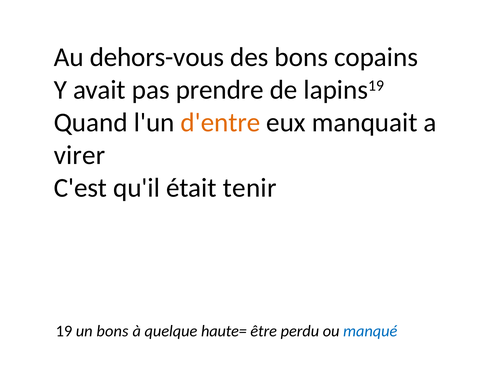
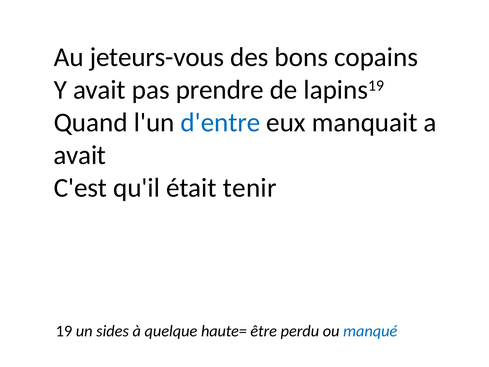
dehors-vous: dehors-vous -> jeteurs-vous (157, 57)
d'entre colour: orange -> blue (220, 122)
virer: virer -> avait (80, 155)
un bons: bons -> sides (113, 331)
